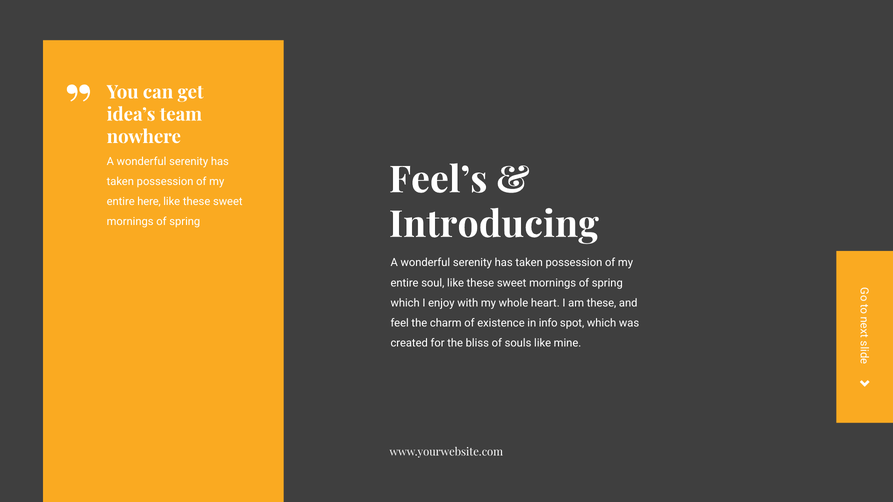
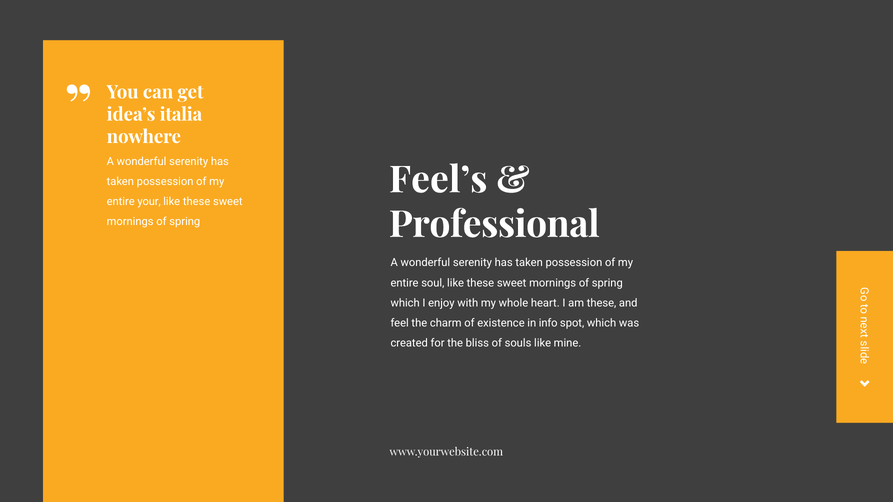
team: team -> italia (181, 115)
here: here -> your (149, 202)
Introducing: Introducing -> Professional (494, 225)
